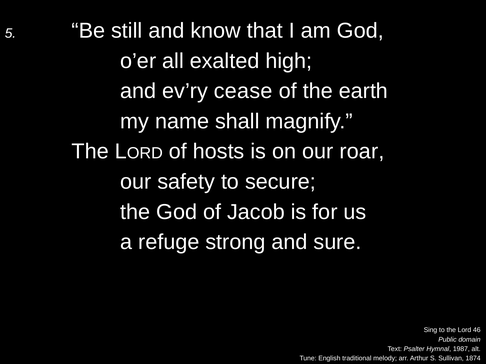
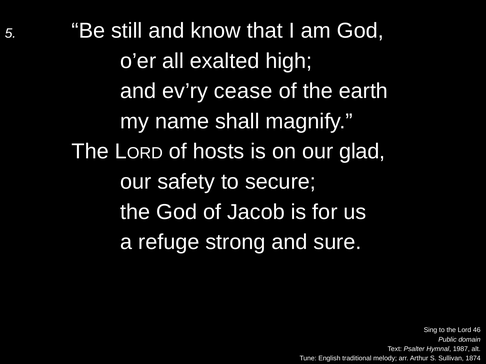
roar: roar -> glad (362, 152)
